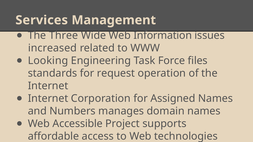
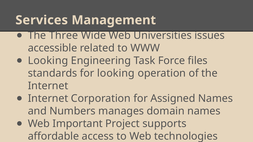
Information: Information -> Universities (163, 35)
increased: increased -> accessible (53, 48)
for request: request -> looking (116, 73)
Accessible: Accessible -> Important (78, 124)
